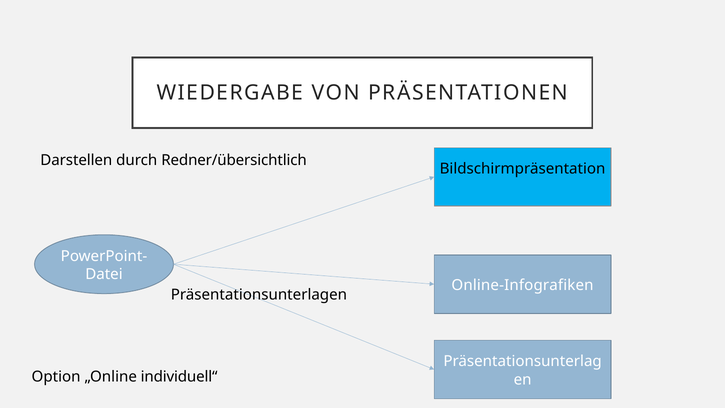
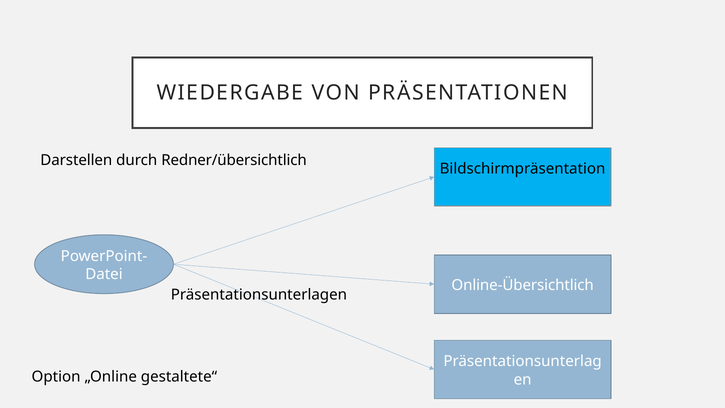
Online-Infografiken: Online-Infografiken -> Online-Übersichtlich (523, 285)
individuell“: individuell“ -> gestaltete“ (179, 376)
